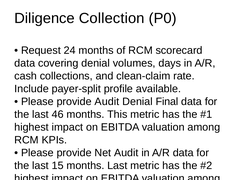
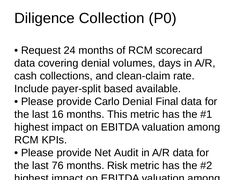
profile: profile -> based (118, 89)
provide Audit: Audit -> Carlo (107, 102)
46: 46 -> 16 (58, 114)
15: 15 -> 76 (58, 166)
months Last: Last -> Risk (117, 166)
